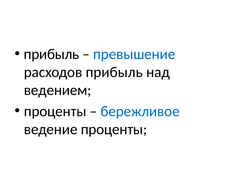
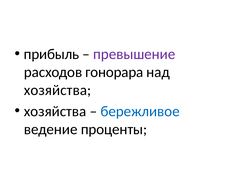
превышение colour: blue -> purple (134, 54)
расходов прибыль: прибыль -> гонорара (114, 72)
ведением: ведением -> хозяйства (58, 90)
проценты: проценты -> хозяйства (55, 111)
